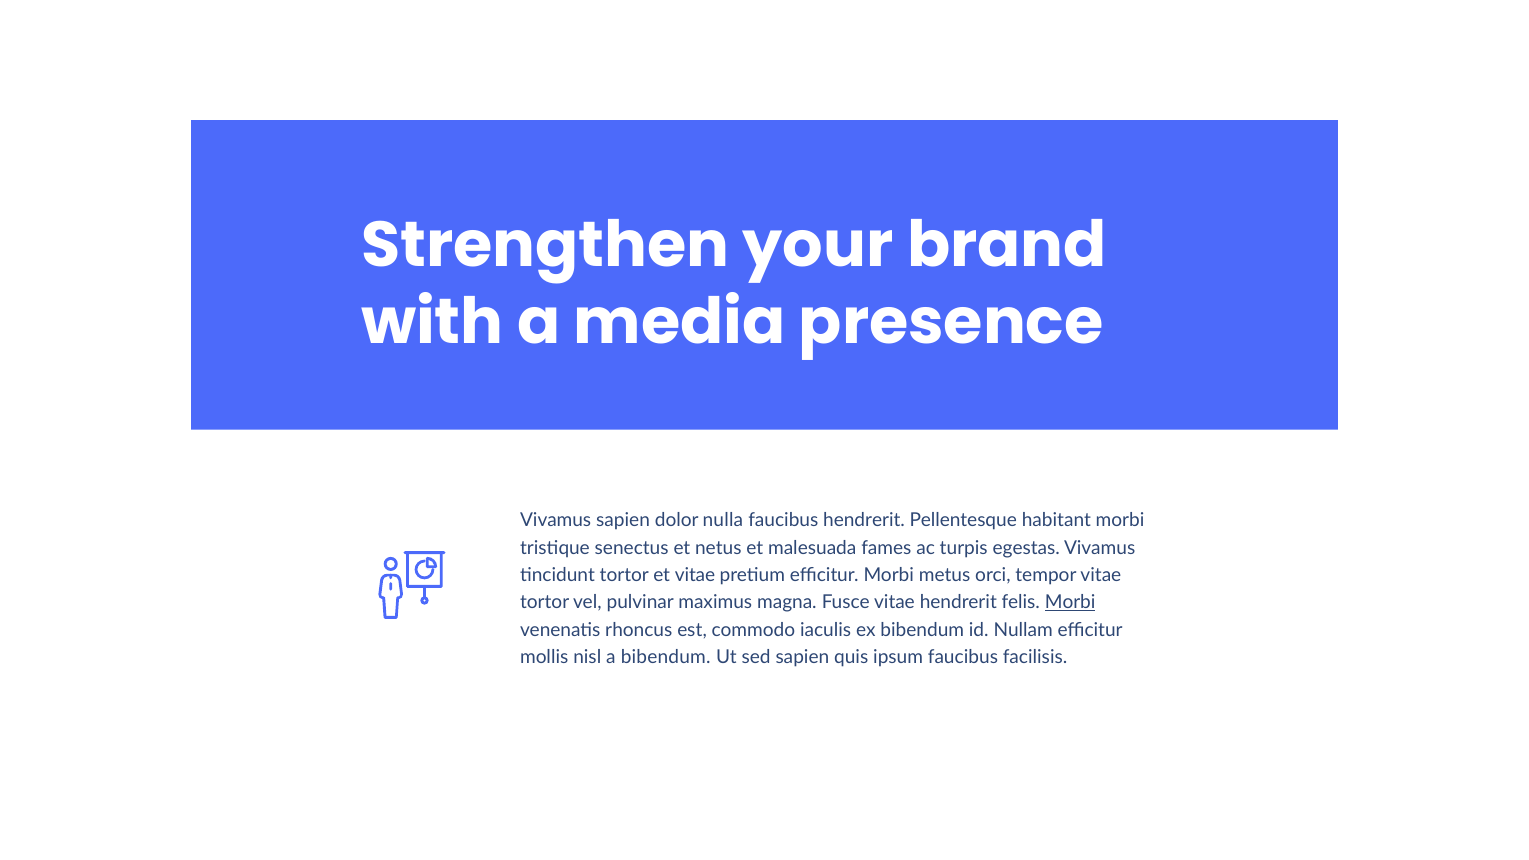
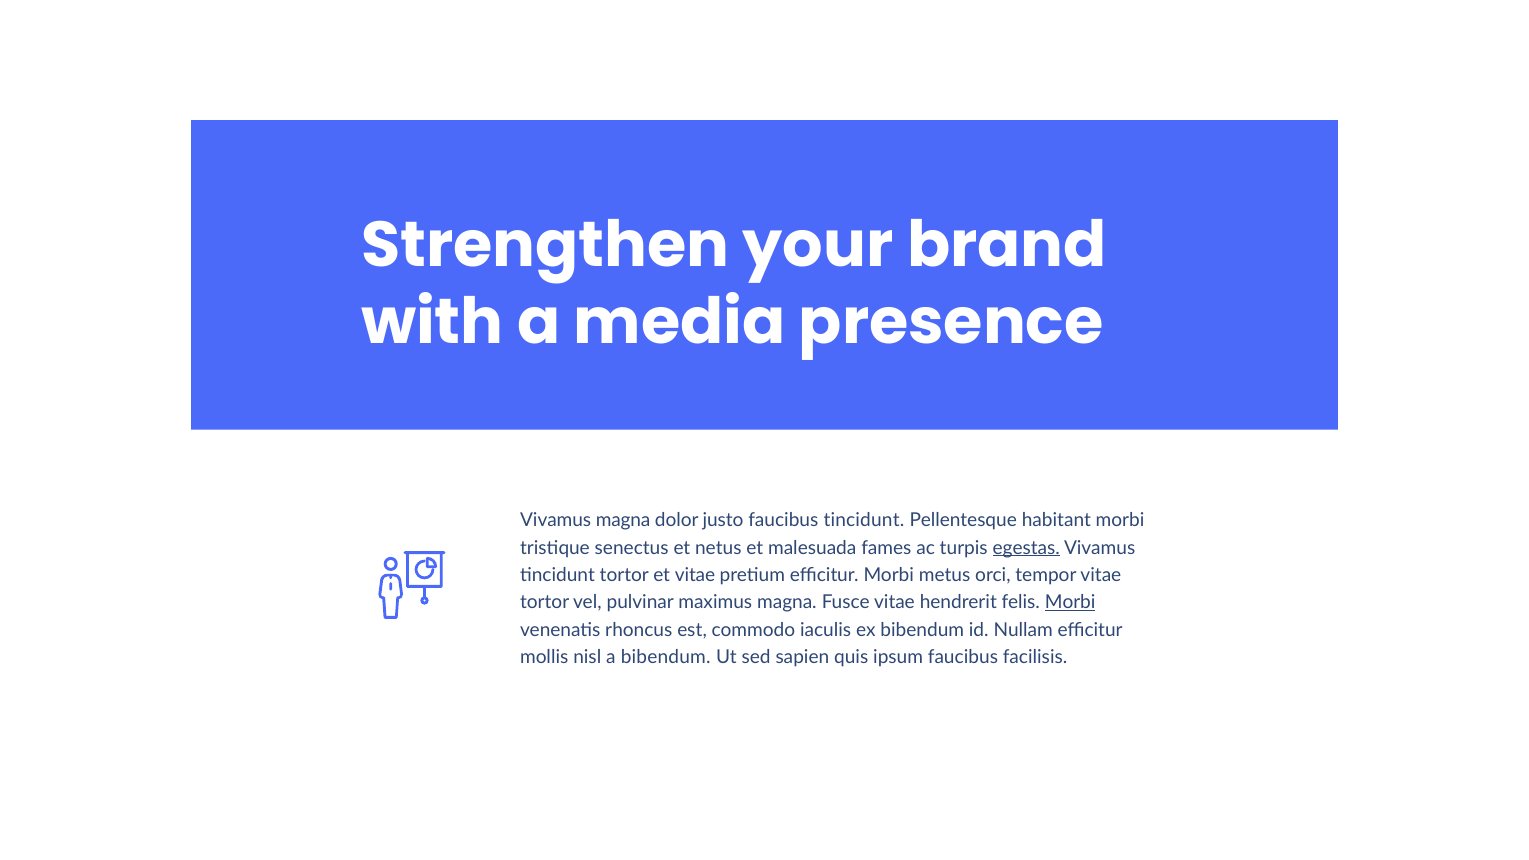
Vivamus sapien: sapien -> magna (623, 520)
nulla: nulla -> justo (723, 520)
faucibus hendrerit: hendrerit -> tincidunt (864, 520)
egestas underline: none -> present (1026, 548)
